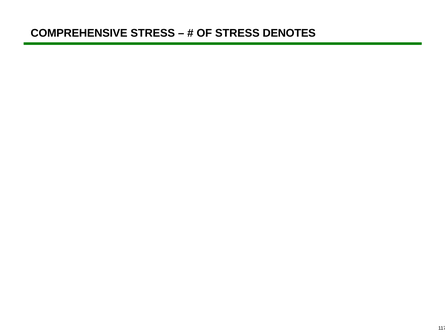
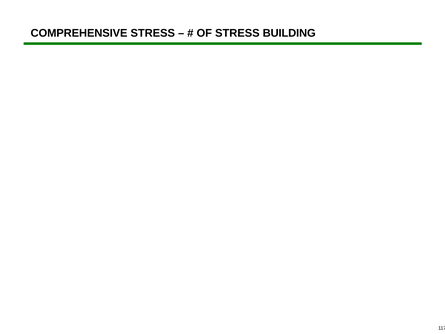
DENOTES: DENOTES -> BUILDING (289, 33)
